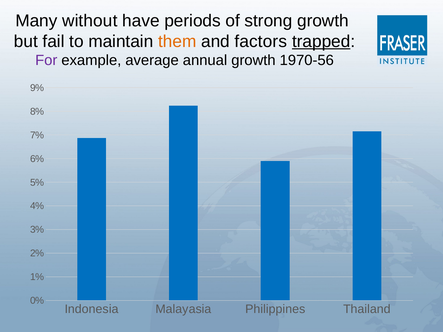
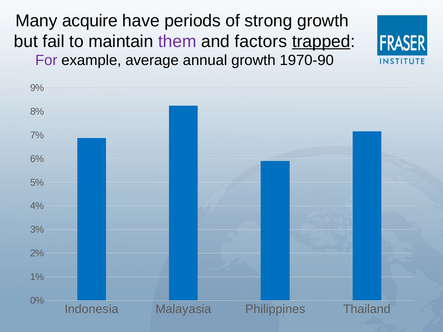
without: without -> acquire (90, 21)
them colour: orange -> purple (177, 41)
1970-56: 1970-56 -> 1970-90 (307, 60)
